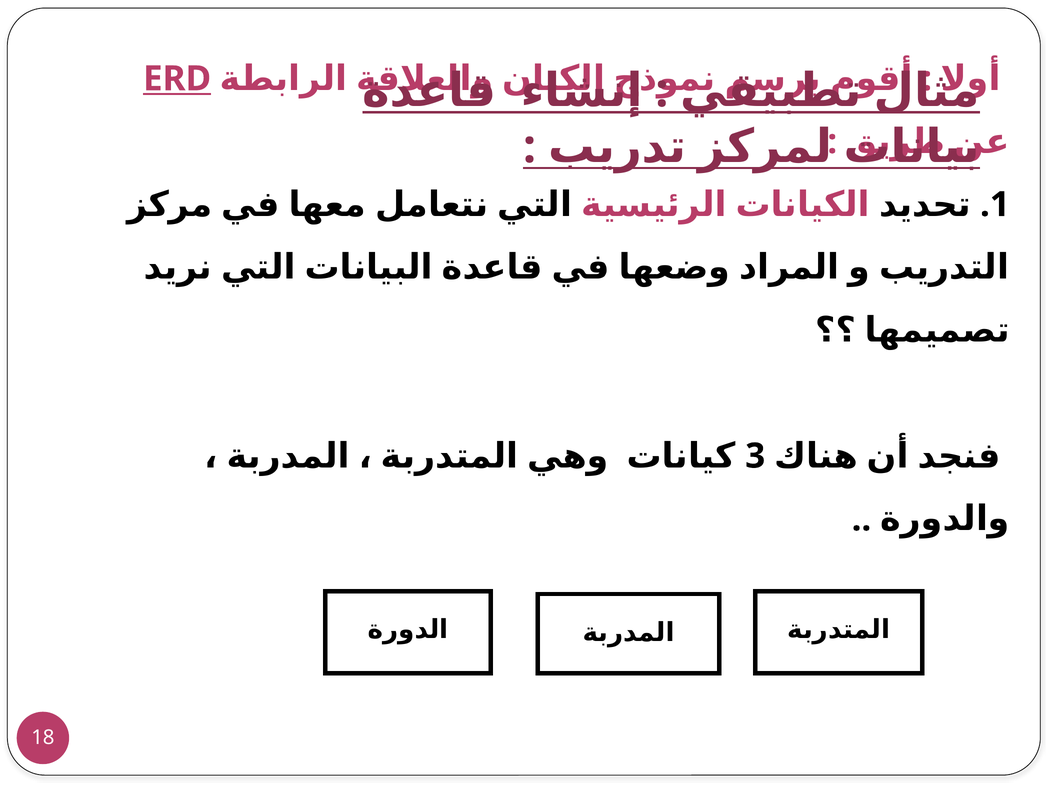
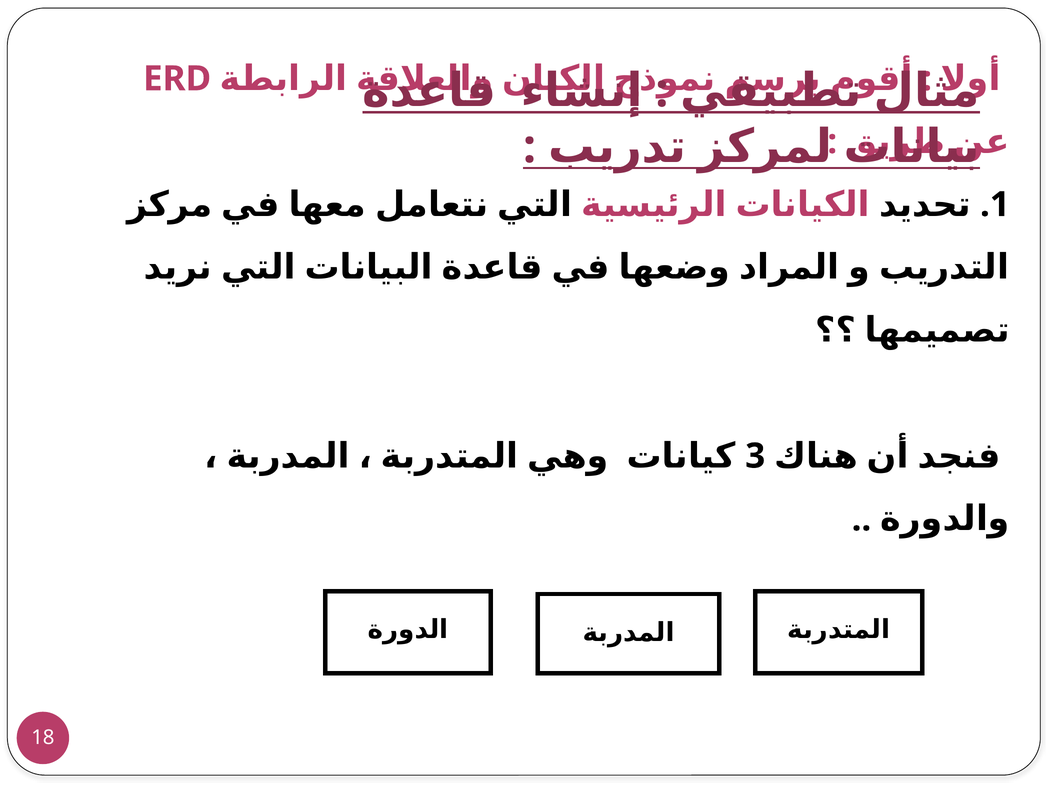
ERD underline: present -> none (177, 79)
